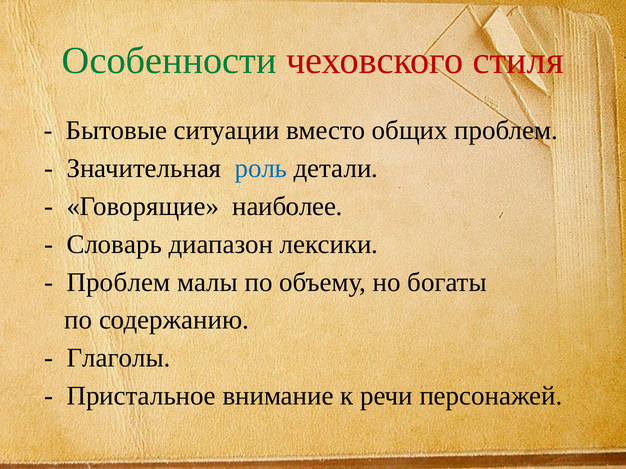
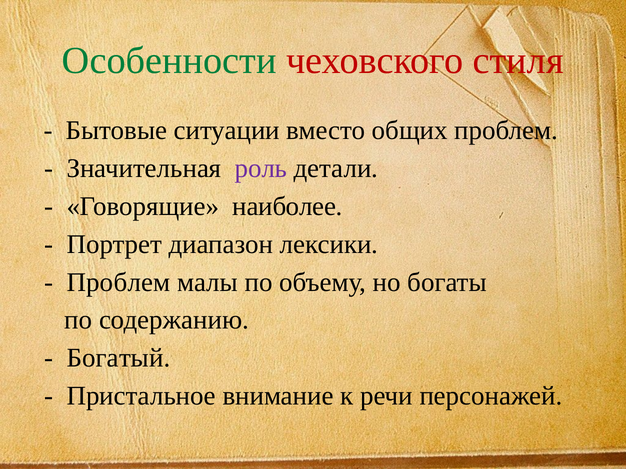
роль colour: blue -> purple (261, 169)
Словарь: Словарь -> Портрет (114, 245)
Глаголы: Глаголы -> Богатый (119, 358)
